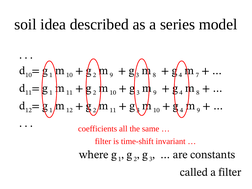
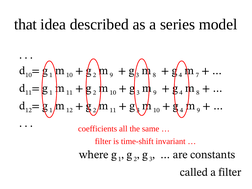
soil: soil -> that (25, 24)
